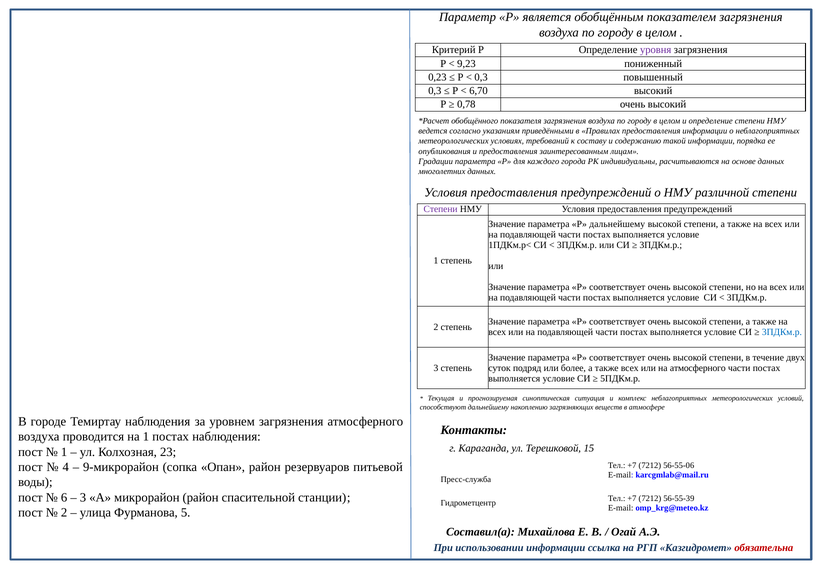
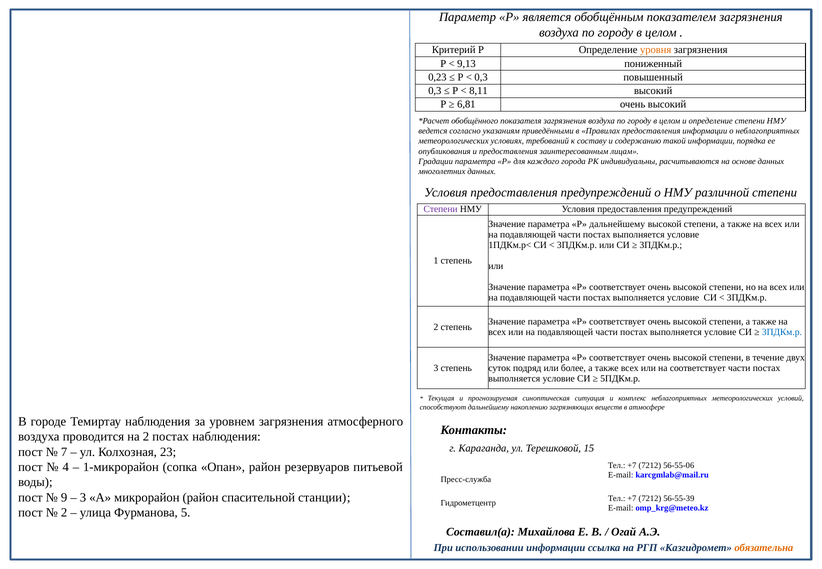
уровня colour: purple -> orange (656, 50)
9,23: 9,23 -> 9,13 (466, 64)
6,70: 6,70 -> 8,11 (479, 91)
0,78: 0,78 -> 6,81 (466, 104)
на атмосферного: атмосферного -> соответствует (698, 368)
на 1: 1 -> 2 (146, 437)
1: 1 -> 7 (64, 452)
9-микрорайон: 9-микрорайон -> 1-микрорайон (121, 467)
6: 6 -> 9 (64, 497)
обязательна colour: red -> orange (764, 548)
